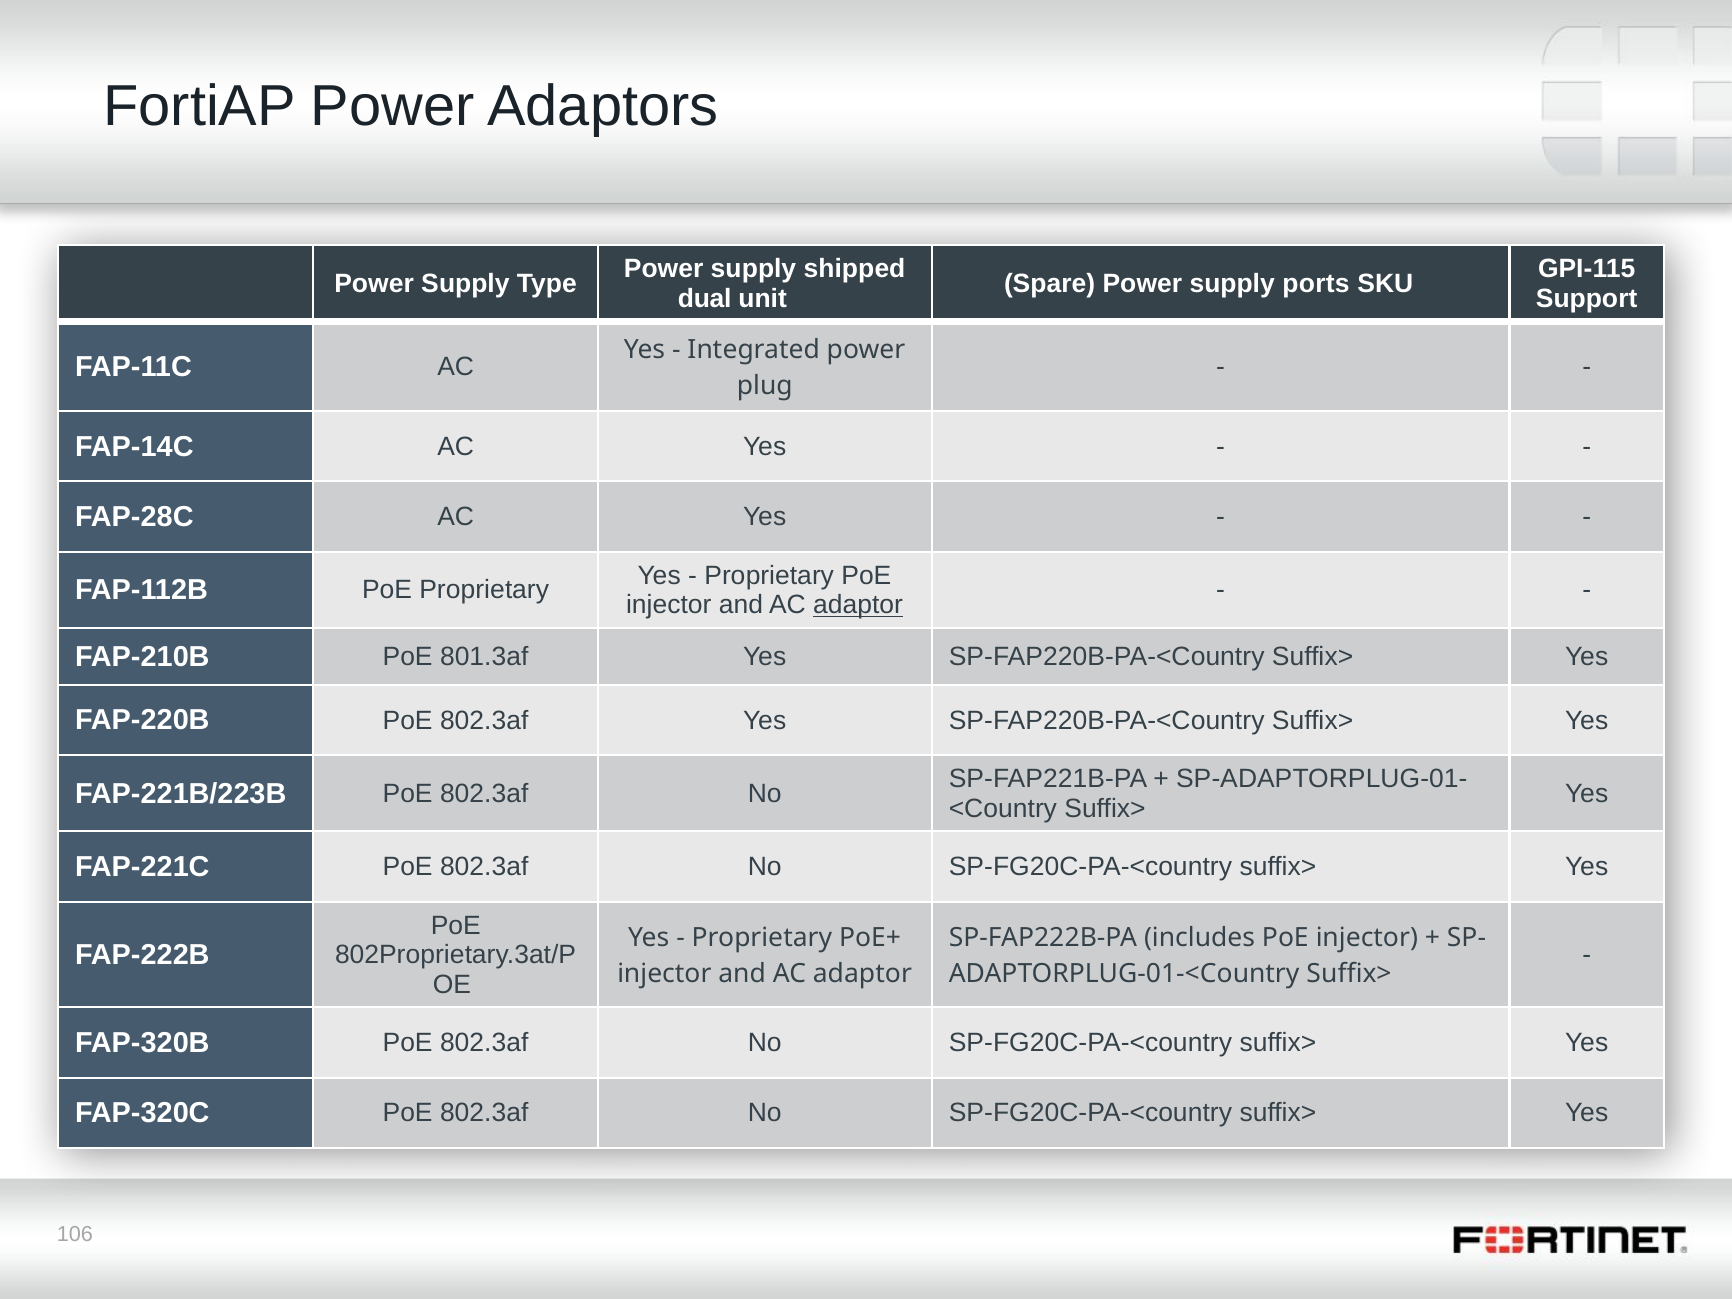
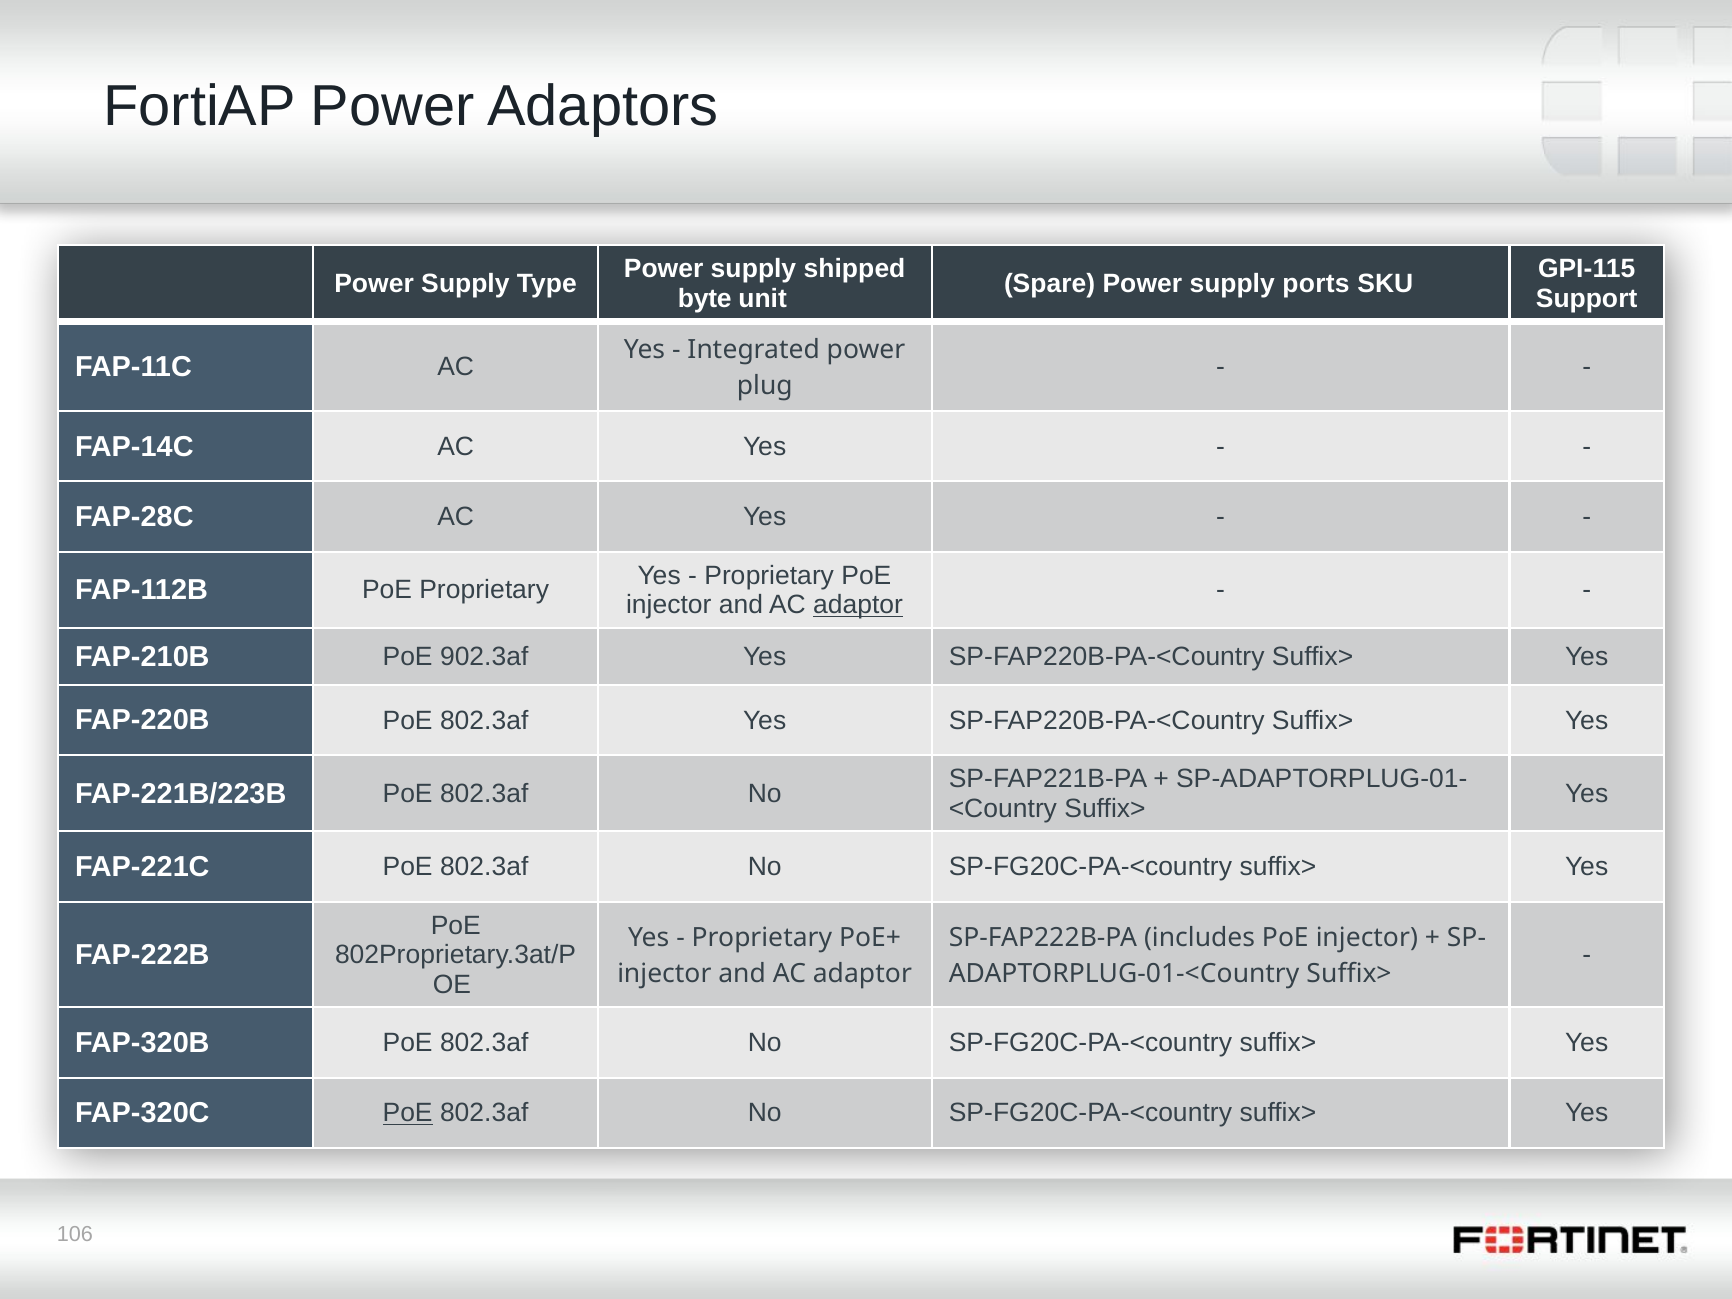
dual: dual -> byte (705, 299)
801.3af: 801.3af -> 902.3af (484, 657)
PoE underline: none -> present (408, 1113)
